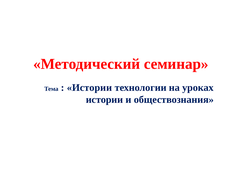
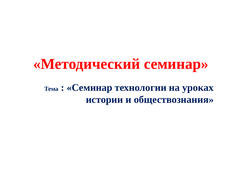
Истории: Истории -> Семинар (89, 87)
